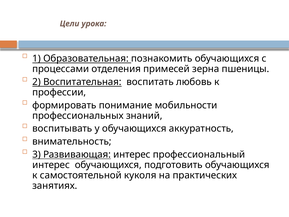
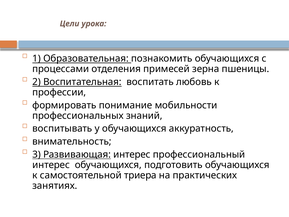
куколя: куколя -> триера (140, 175)
